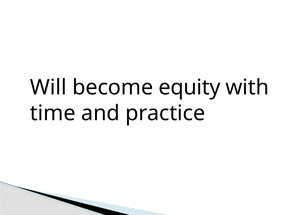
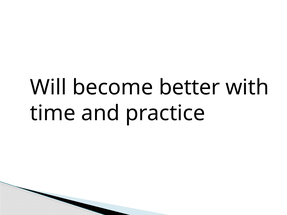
equity: equity -> better (189, 88)
